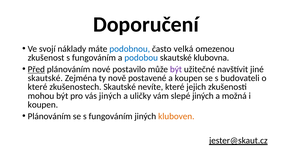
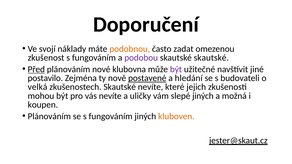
podobnou colour: blue -> orange (130, 49)
velká: velká -> zadat (184, 49)
podobou colour: blue -> purple (141, 58)
skautské klubovna: klubovna -> skautské (211, 58)
postavilo: postavilo -> klubovna (129, 69)
skautské: skautské -> postavilo (45, 78)
postavené underline: none -> present (147, 78)
a koupen: koupen -> hledání (189, 78)
které: které -> velká (38, 87)
vás jiných: jiných -> nevíte (110, 96)
